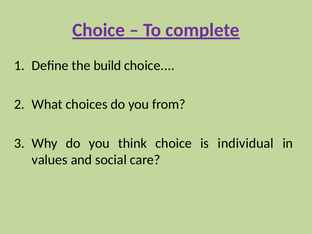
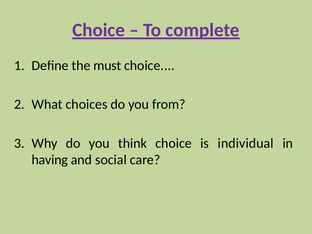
build: build -> must (107, 65)
values: values -> having (50, 160)
